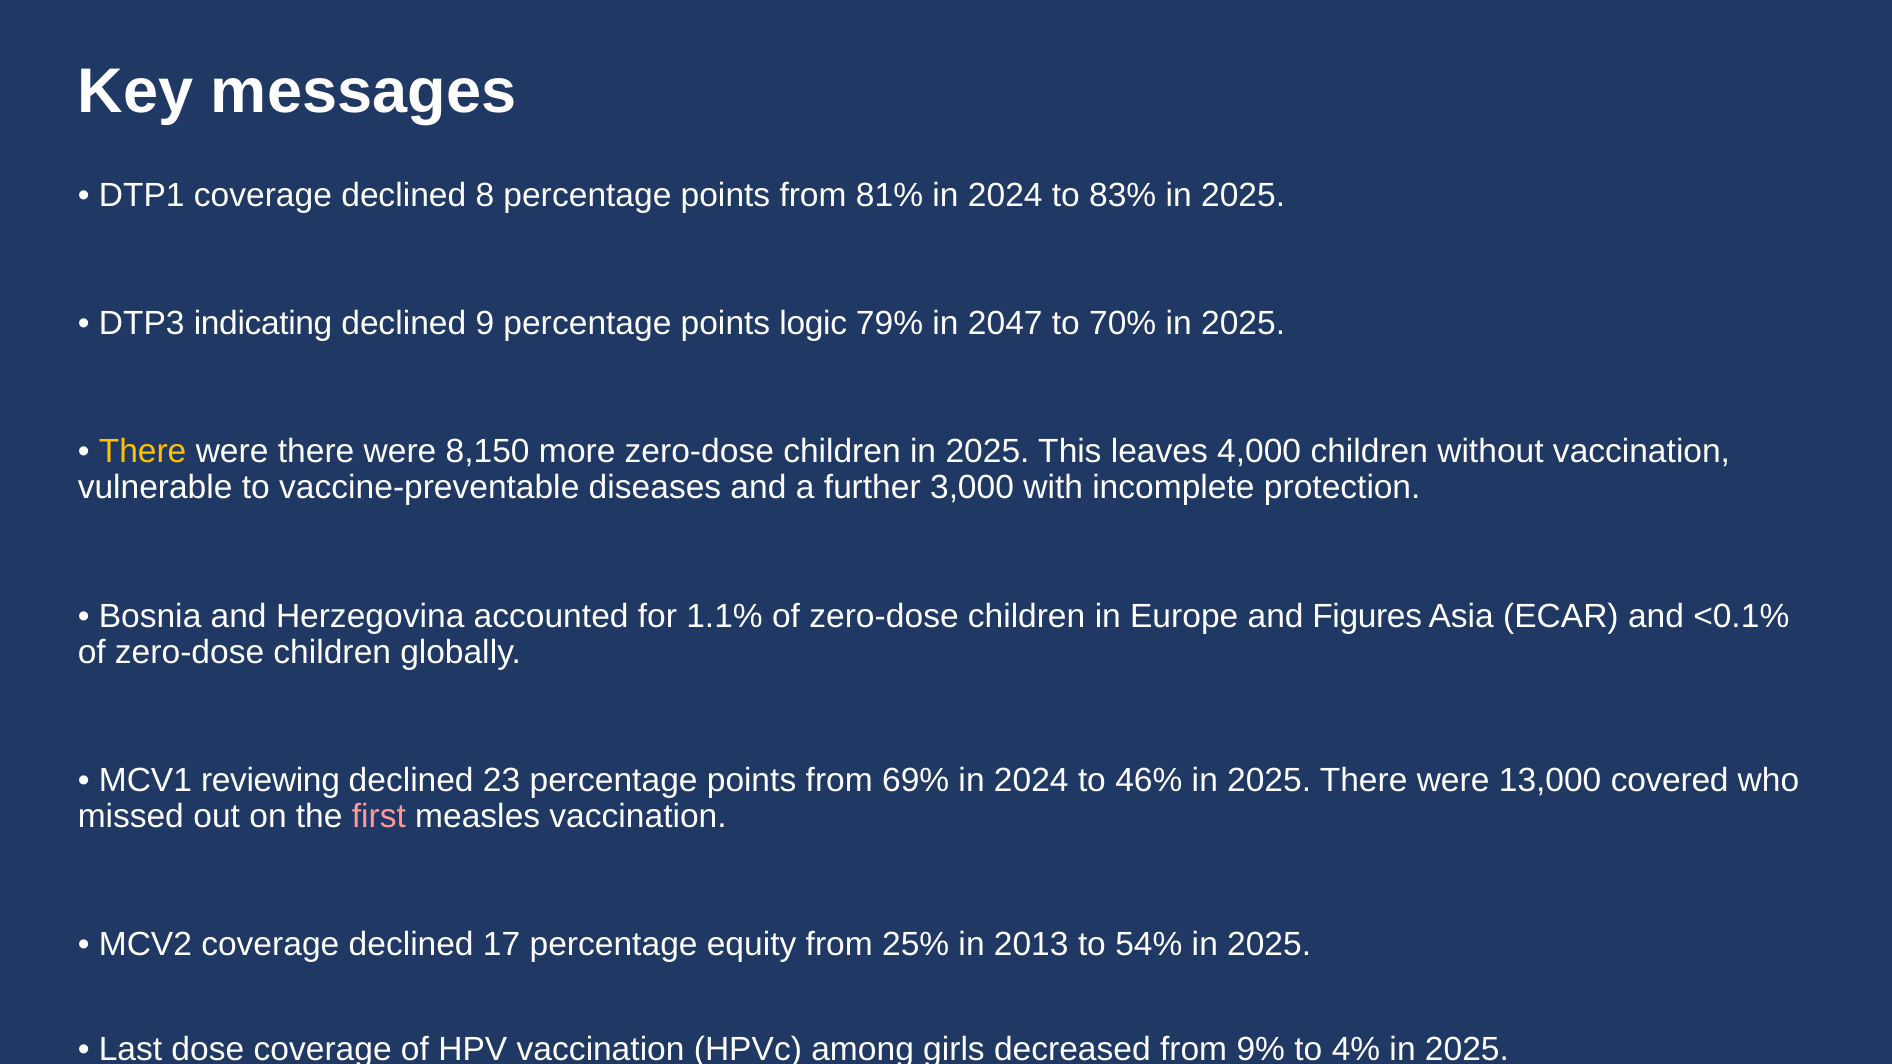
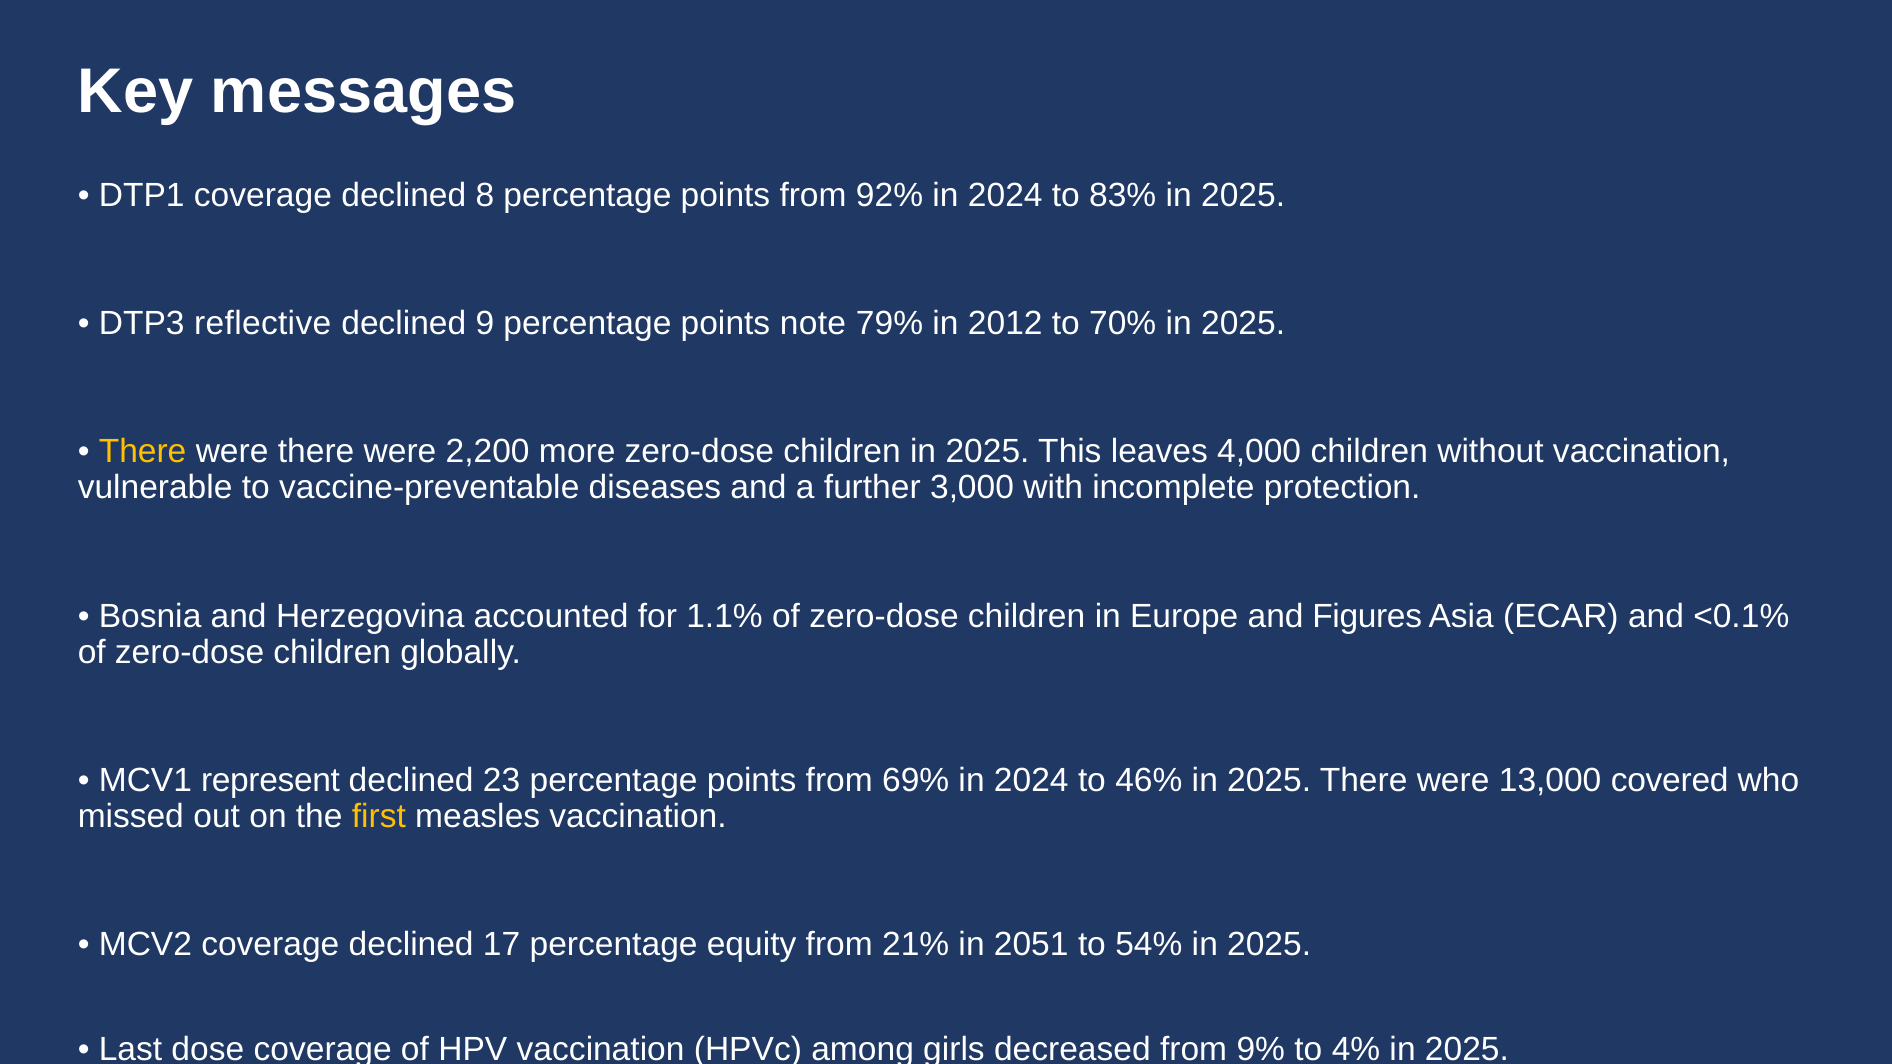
81%: 81% -> 92% (890, 195)
indicating: indicating -> reflective (263, 323)
logic: logic -> note (813, 323)
2047: 2047 -> 2012 (1005, 323)
8,150: 8,150 -> 2,200 (488, 452)
reviewing: reviewing -> represent (270, 781)
first colour: pink -> yellow (379, 817)
25%: 25% -> 21% (916, 945)
2013: 2013 -> 2051 (1031, 945)
